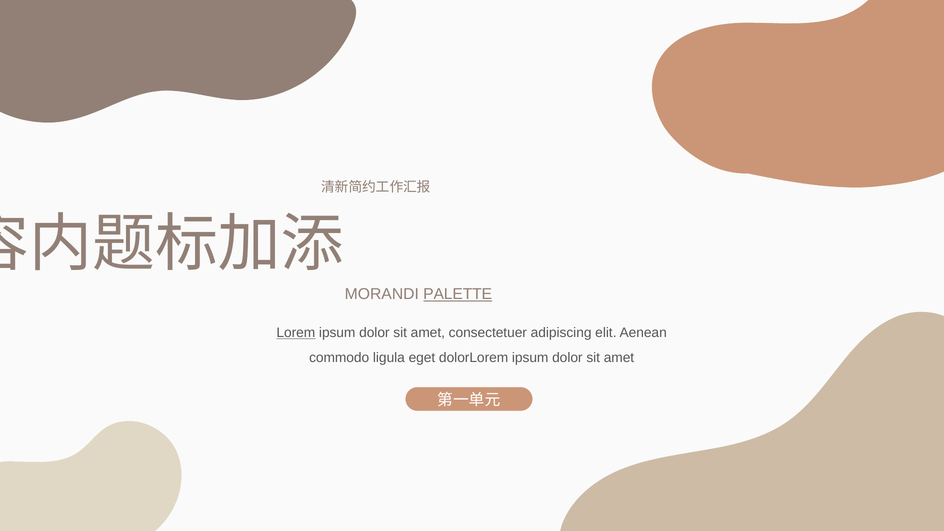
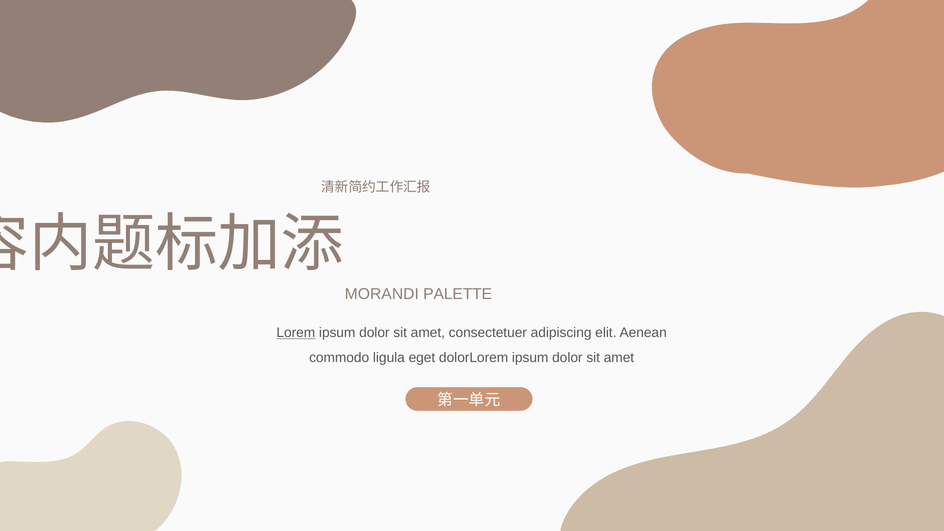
PALETTE underline: present -> none (458, 294)
